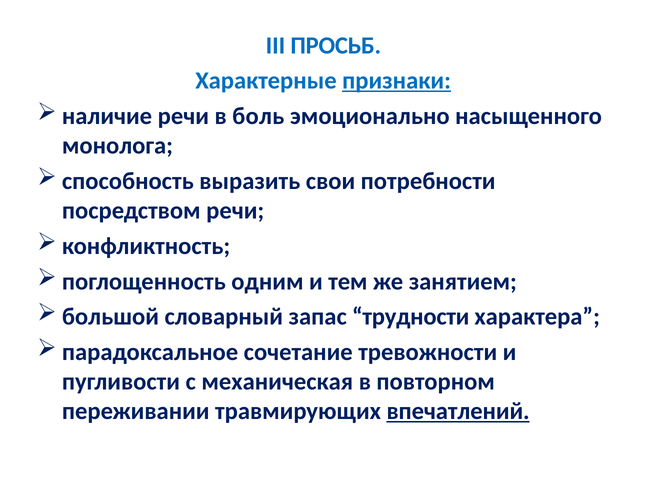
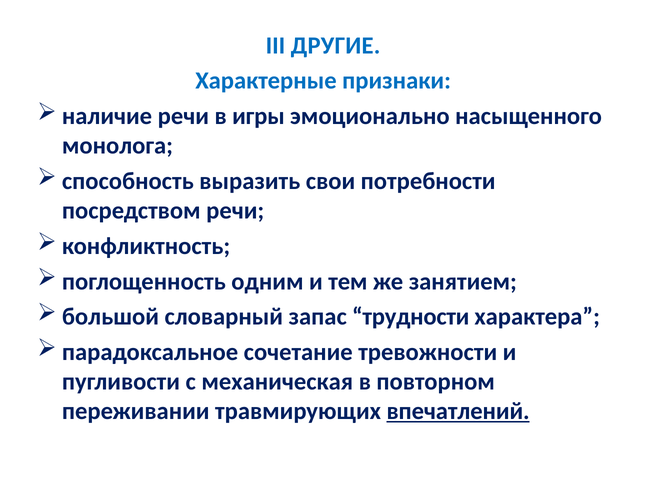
ПРОСЬБ: ПРОСЬБ -> ДРУГИЕ (336, 45)
признаки underline: present -> none (397, 81)
боль: боль -> игры (258, 116)
